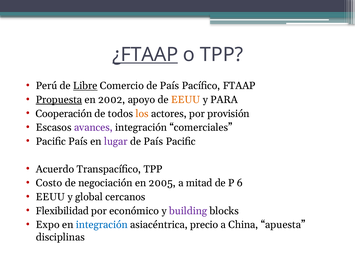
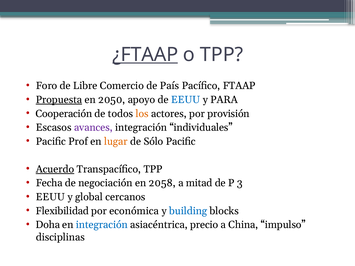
Perú: Perú -> Foro (47, 86)
Libre underline: present -> none (85, 86)
2002: 2002 -> 2050 (112, 100)
EEUU colour: orange -> blue (186, 100)
comerciales: comerciales -> individuales (201, 128)
Pacific País: País -> Prof (78, 142)
lugar colour: purple -> orange (116, 142)
País: País -> Sólo (153, 142)
Acuerdo underline: none -> present (55, 169)
Costo: Costo -> Fecha (49, 183)
2005: 2005 -> 2058 (162, 183)
6: 6 -> 3 (240, 183)
económico: económico -> económica (134, 211)
building colour: purple -> blue (188, 211)
Expo: Expo -> Doha (48, 225)
apuesta: apuesta -> impulso (283, 225)
